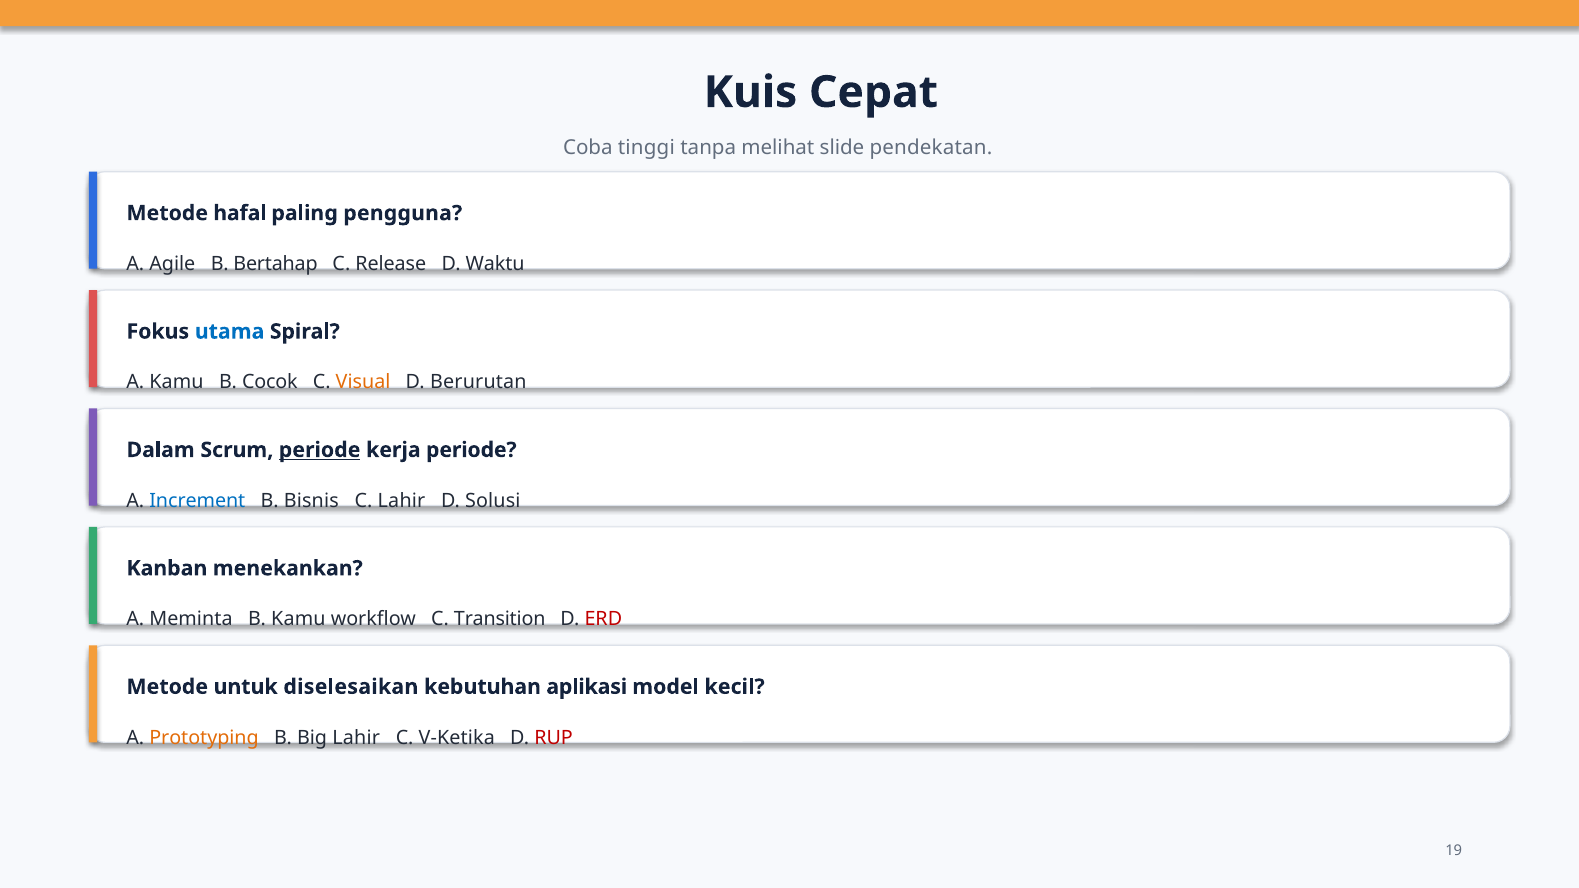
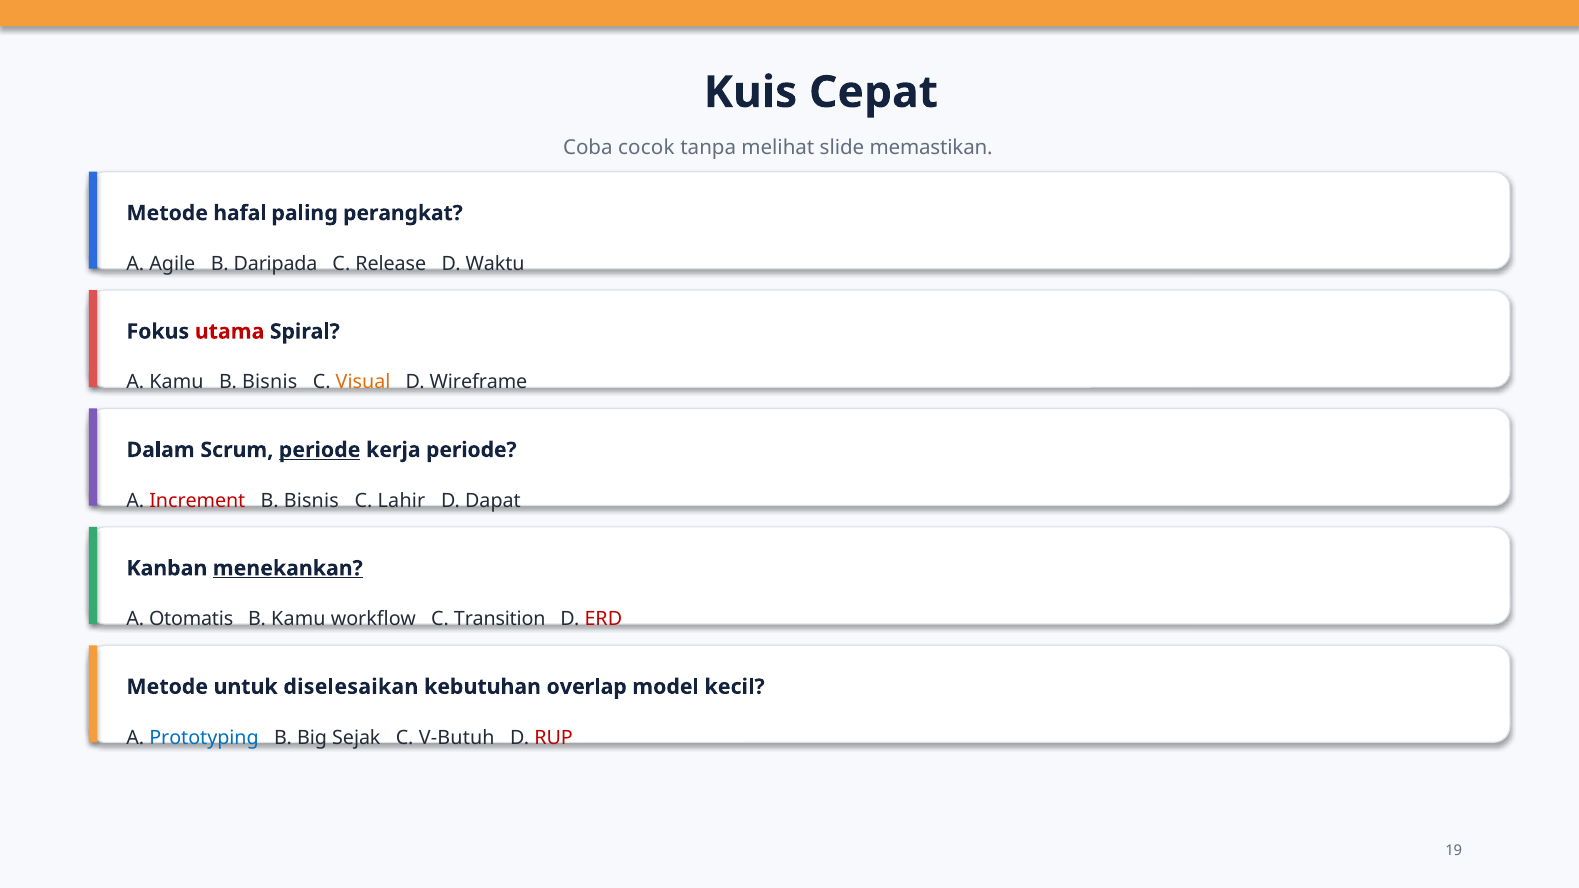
tinggi: tinggi -> cocok (646, 147)
pendekatan: pendekatan -> memastikan (931, 147)
pengguna: pengguna -> perangkat (403, 213)
Bertahap: Bertahap -> Daripada (276, 264)
utama colour: blue -> red (230, 332)
Cocok: Cocok -> Bisnis (270, 383)
Berurutan: Berurutan -> Wireframe (479, 383)
Increment colour: blue -> red (197, 501)
Solusi: Solusi -> Dapat (493, 501)
menekankan underline: none -> present (288, 568)
Meminta: Meminta -> Otomatis (191, 619)
aplikasi: aplikasi -> overlap (587, 687)
Prototyping colour: orange -> blue (204, 738)
Big Lahir: Lahir -> Sejak (356, 738)
V-Ketika: V-Ketika -> V-Butuh (457, 738)
